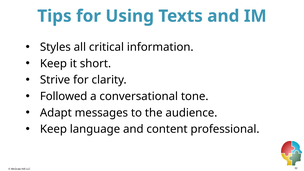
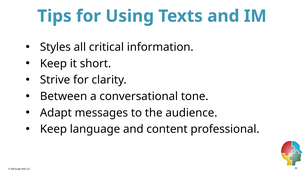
Followed: Followed -> Between (64, 96)
